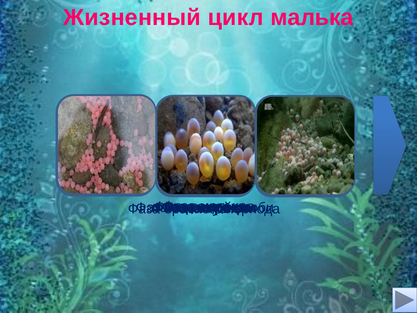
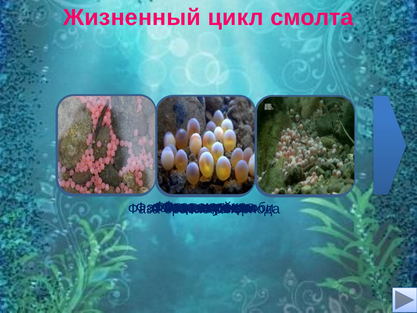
цикл малька: малька -> смолта (312, 18)
